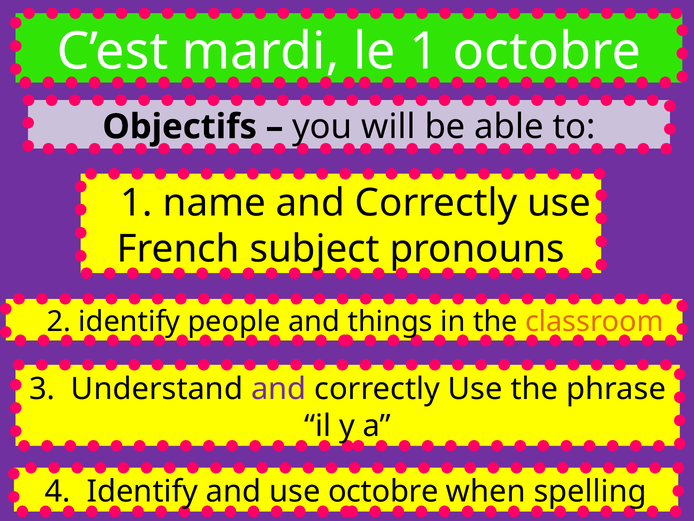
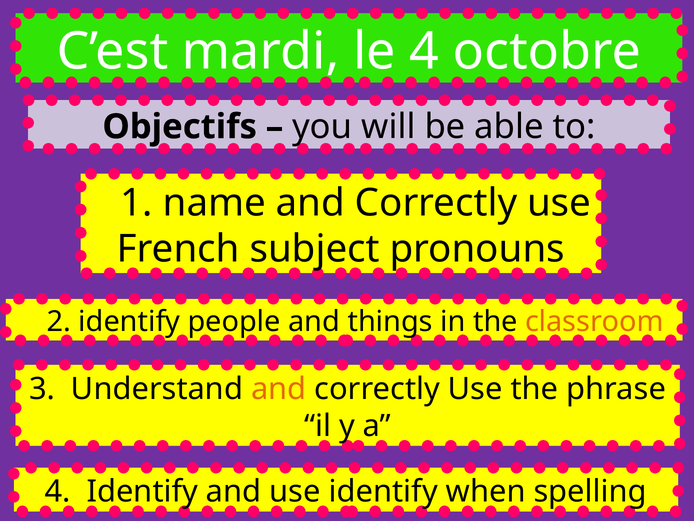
le 1: 1 -> 4 (424, 51)
and colour: purple -> orange (279, 389)
use octobre: octobre -> identify (383, 491)
